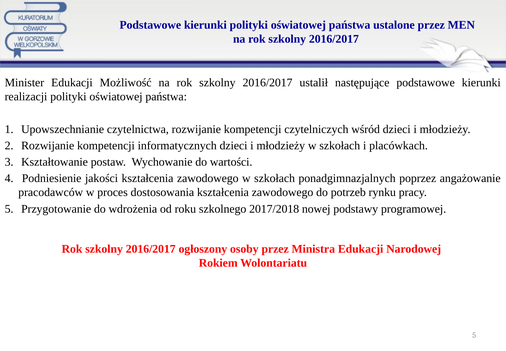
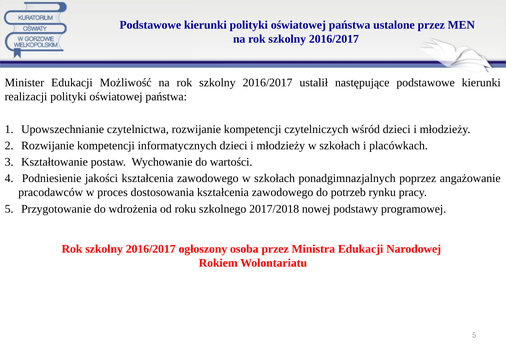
osoby: osoby -> osoba (244, 248)
